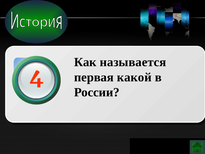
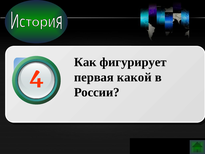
называется: называется -> фигурирует (133, 62)
